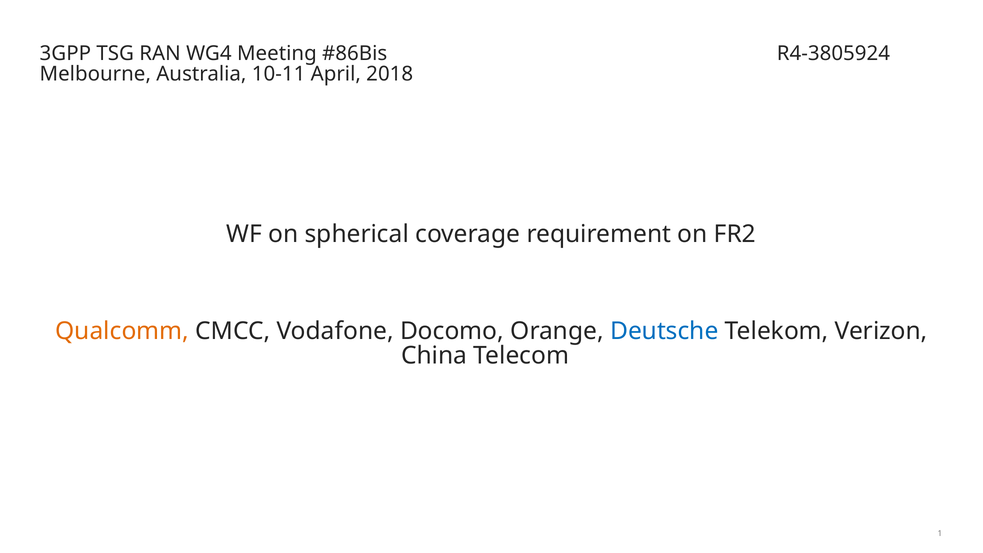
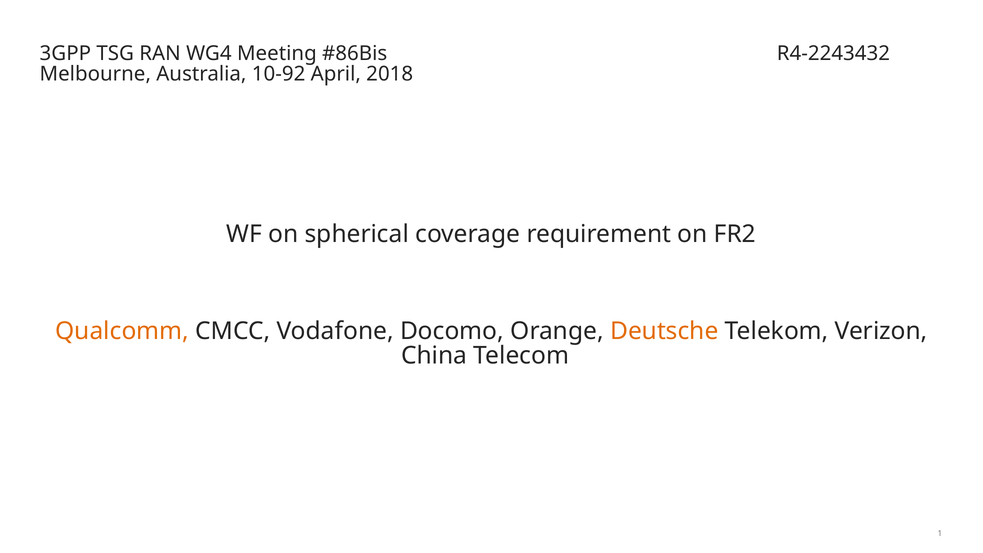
R4-3805924: R4-3805924 -> R4-2243432 (833, 54)
10-11: 10-11 -> 10-92 (279, 74)
Deutsche colour: blue -> orange (664, 331)
